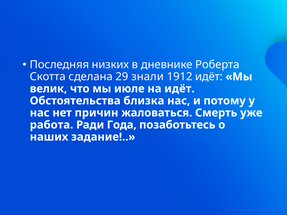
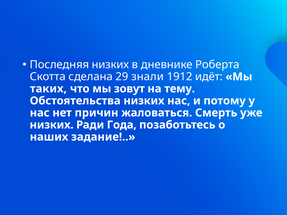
велик: велик -> таких (48, 89)
июле: июле -> зовут (129, 89)
на идёт: идёт -> тему (180, 89)
Обстоятельства близка: близка -> низких (144, 101)
работа: работа -> низких (52, 125)
